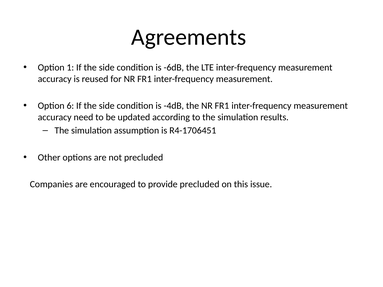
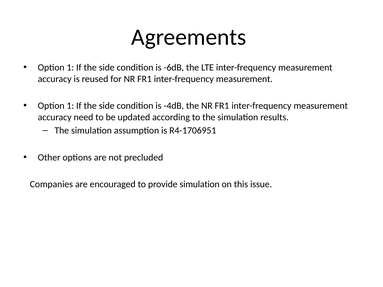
6: 6 -> 1 (70, 106)
R4-1706451: R4-1706451 -> R4-1706951 (193, 131)
provide precluded: precluded -> simulation (200, 184)
